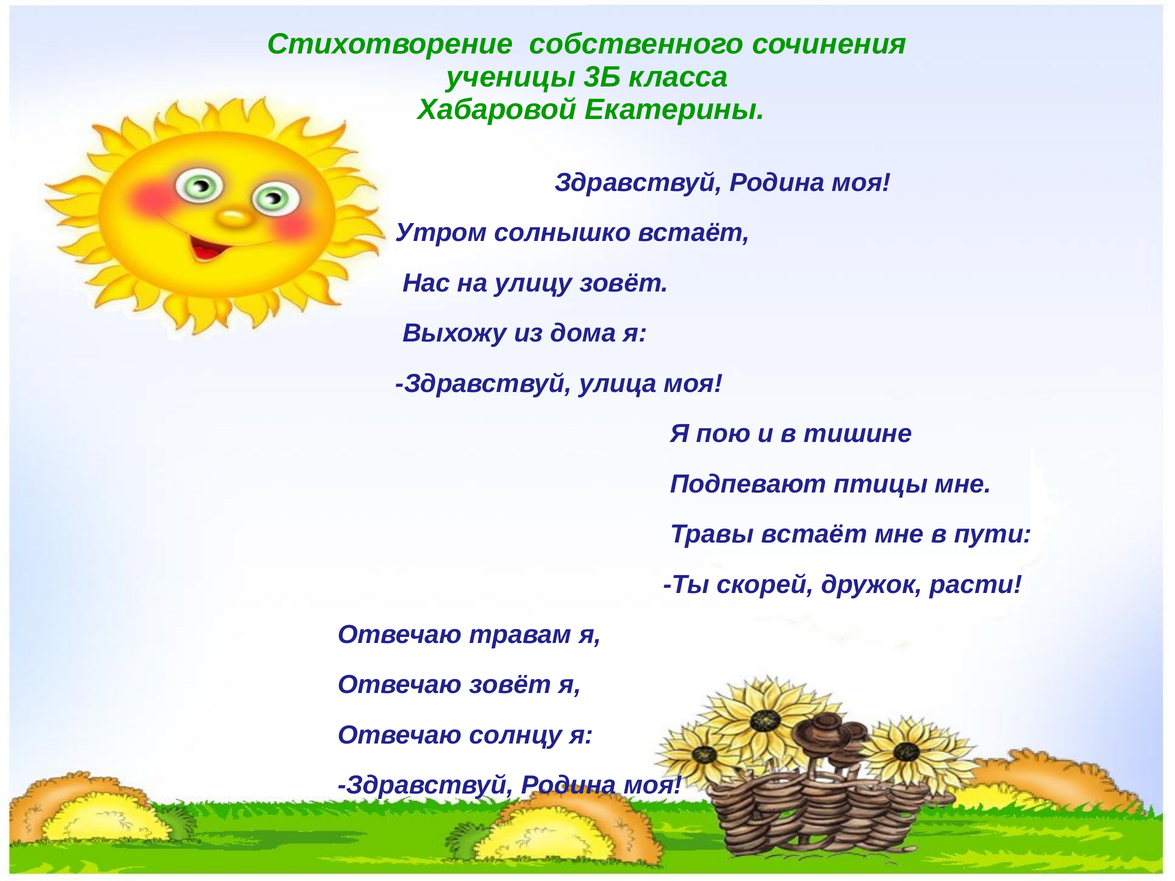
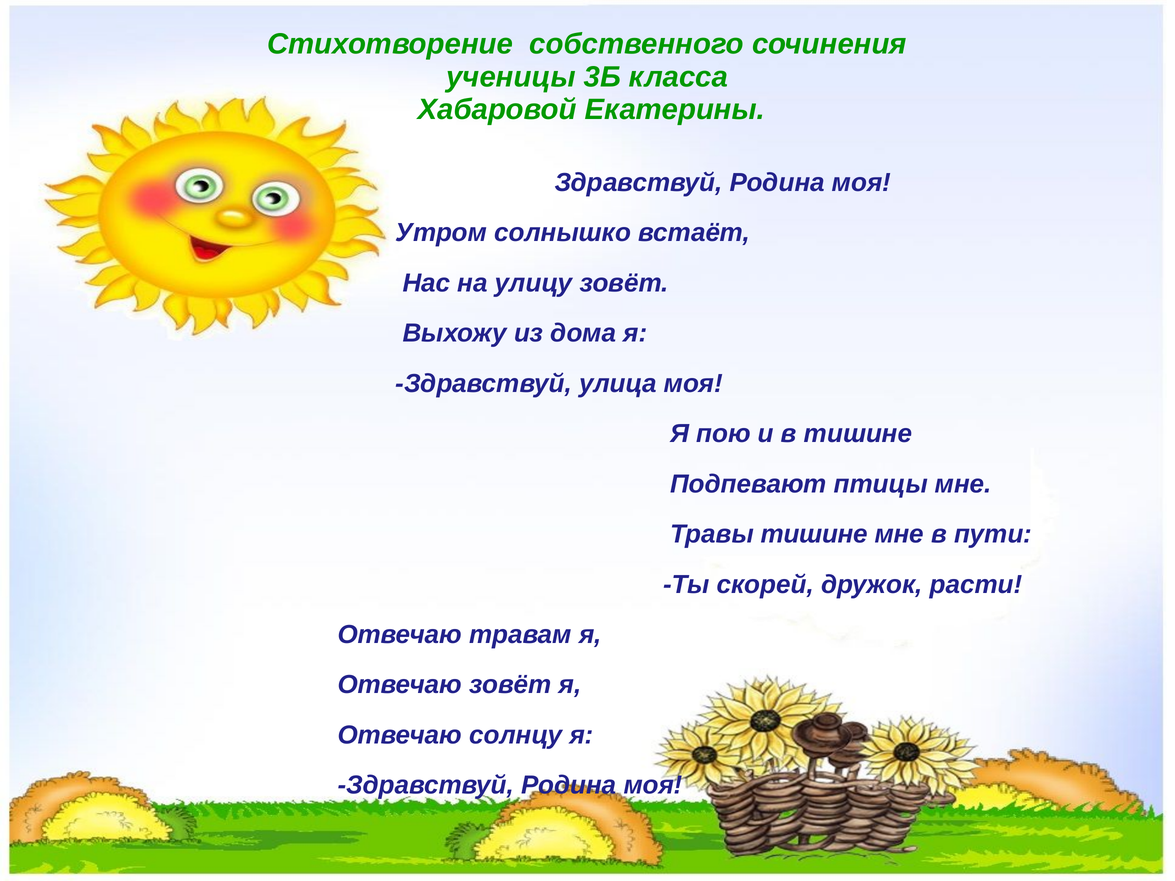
Травы встаёт: встаёт -> тишине (814, 534)
